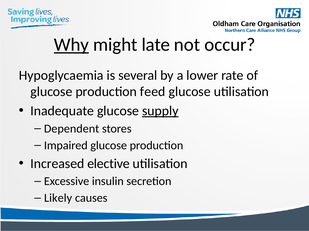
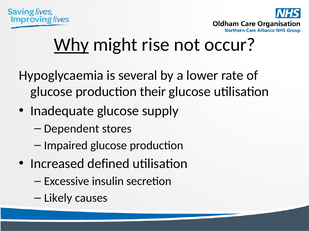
late: late -> rise (156, 45)
feed: feed -> their (153, 92)
supply underline: present -> none (160, 111)
elective: elective -> defined (108, 164)
